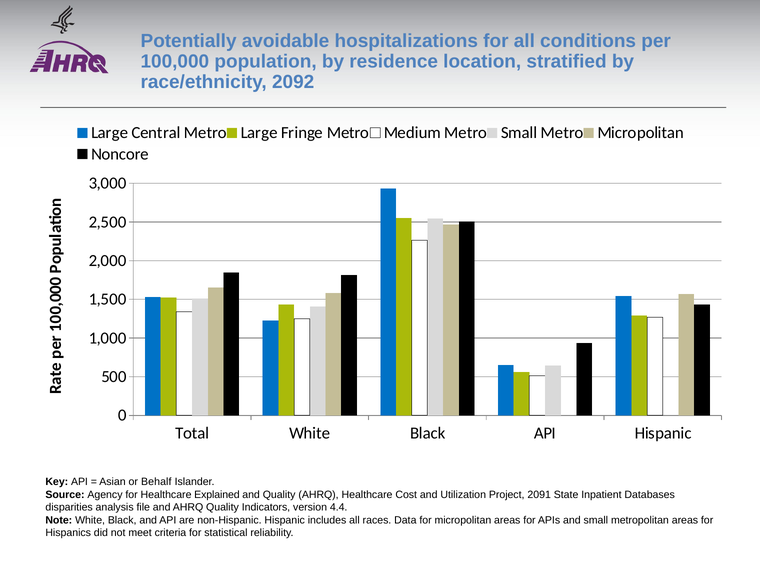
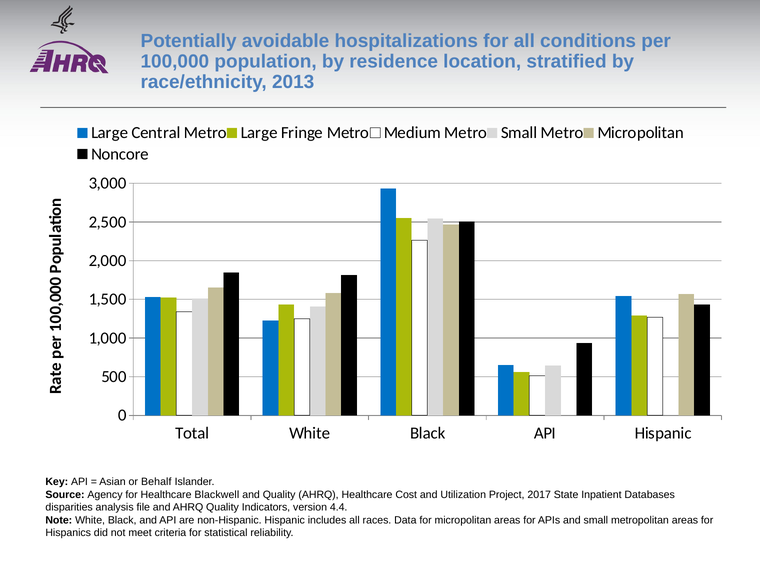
2092: 2092 -> 2013 (293, 82)
Explained: Explained -> Blackwell (217, 495)
2091: 2091 -> 2017 (539, 495)
